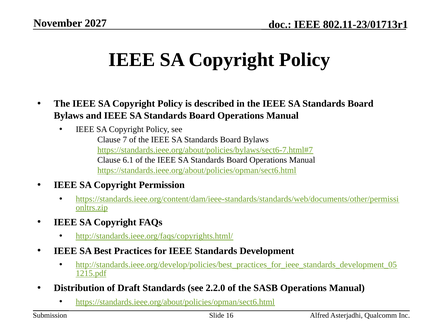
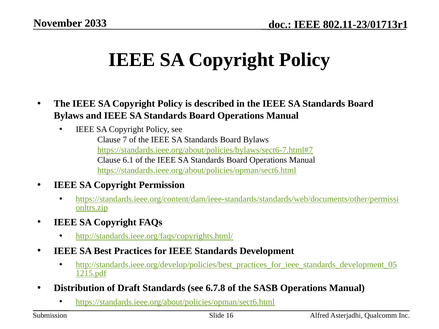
2027: 2027 -> 2033 (96, 23)
2.2.0: 2.2.0 -> 6.7.8 (215, 288)
